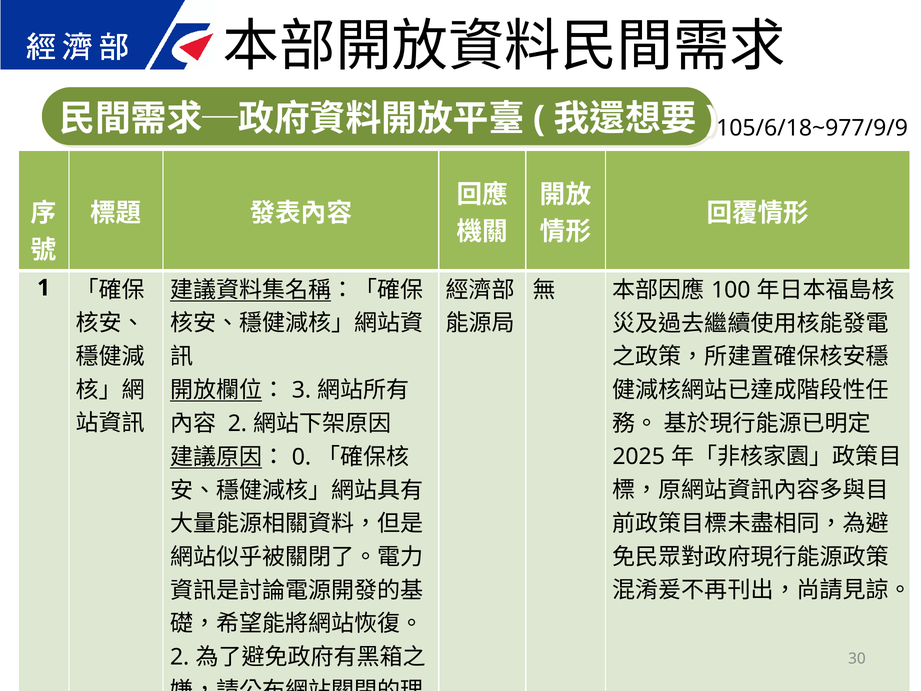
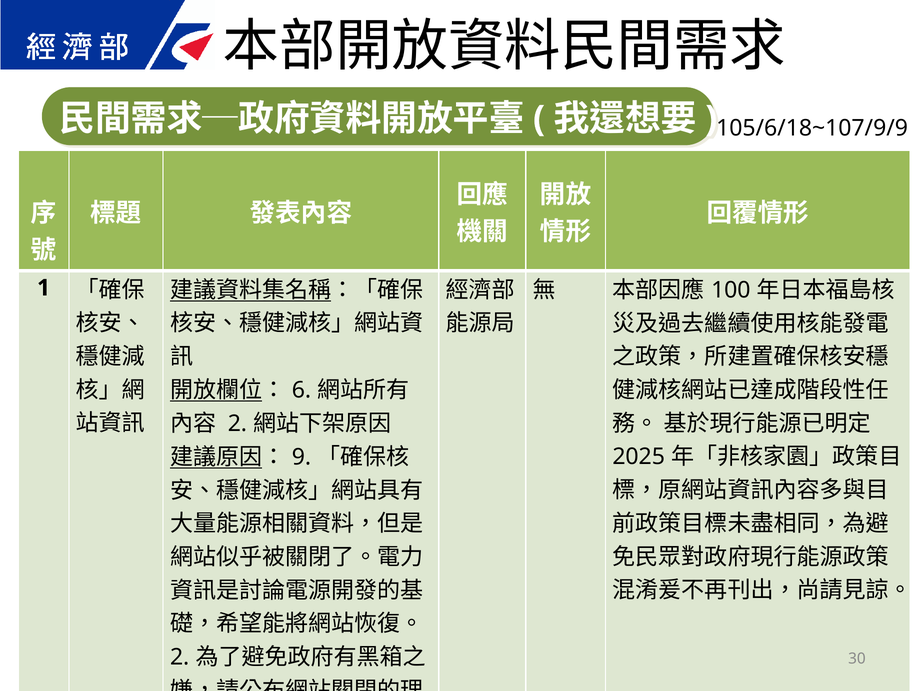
105/6/18~977/9/9: 105/6/18~977/9/9 -> 105/6/18~107/9/9 (812, 128)
3: 3 -> 6 (301, 390)
0: 0 -> 9 (301, 457)
